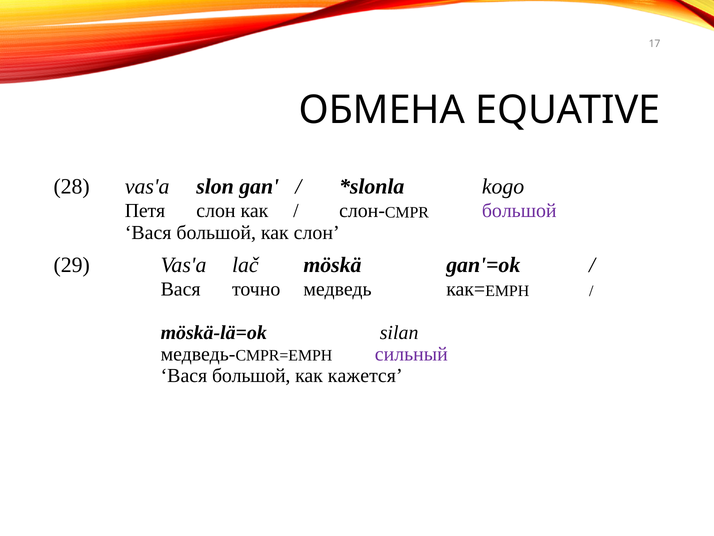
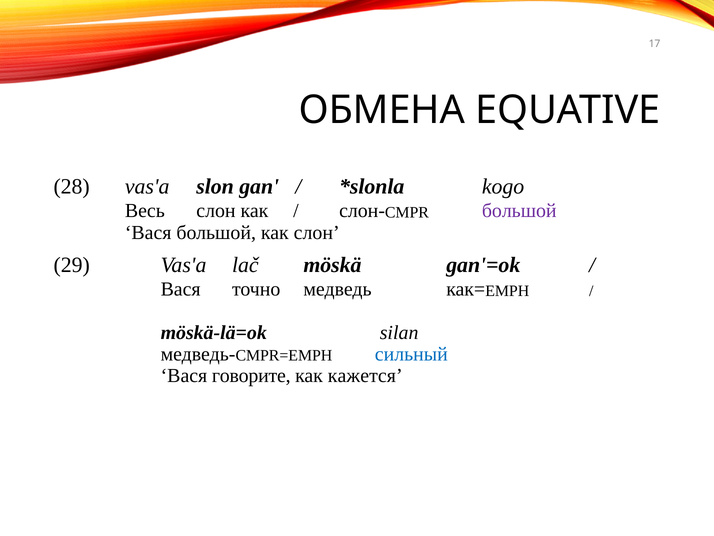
Петя: Петя -> Весь (145, 211)
сильный colour: purple -> blue (411, 354)
большой: большой -> говорите (251, 375)
